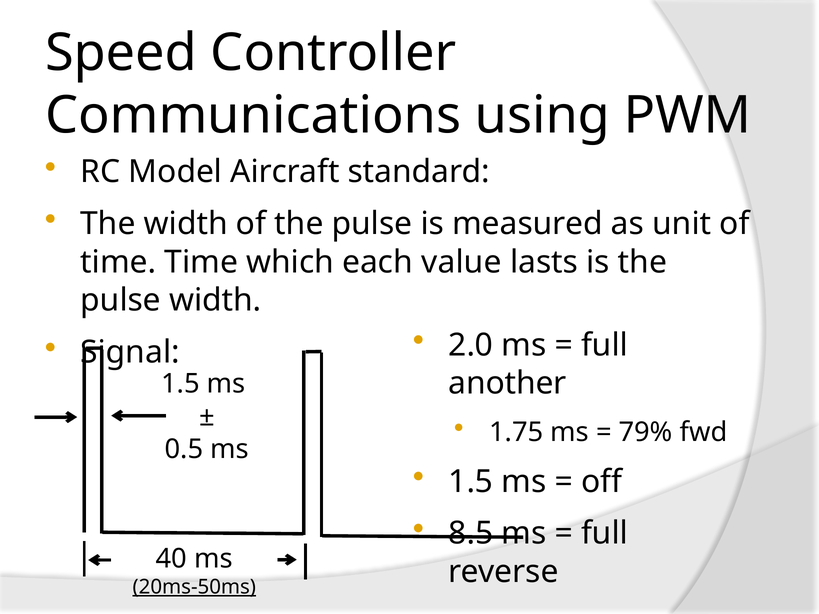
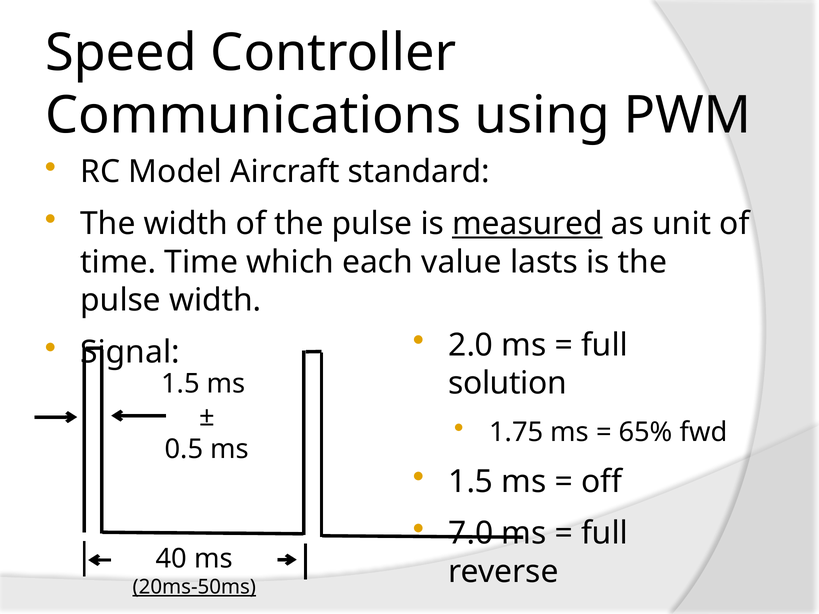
measured underline: none -> present (527, 224)
another: another -> solution (508, 383)
79%: 79% -> 65% (646, 432)
8.5: 8.5 -> 7.0 (471, 534)
